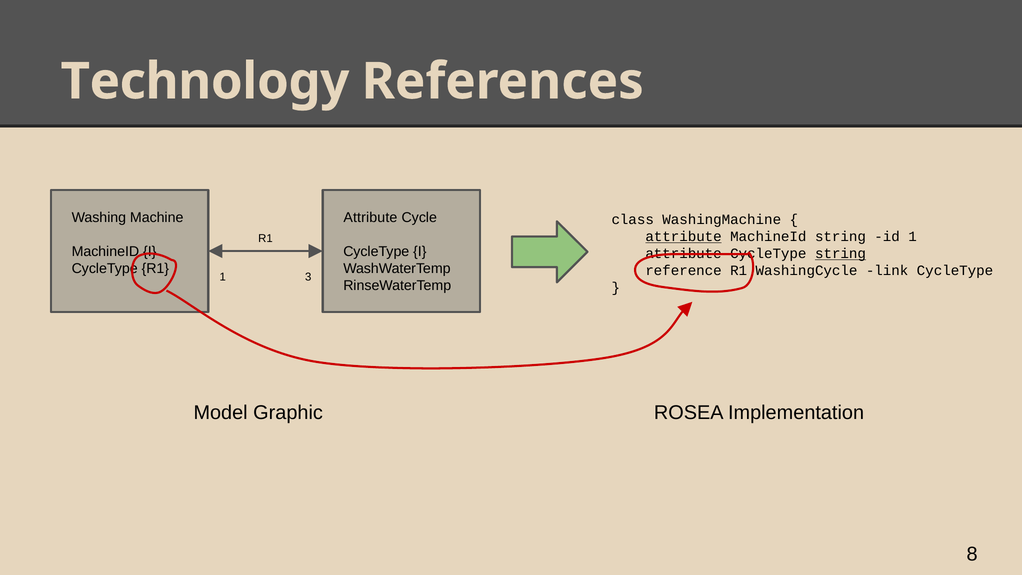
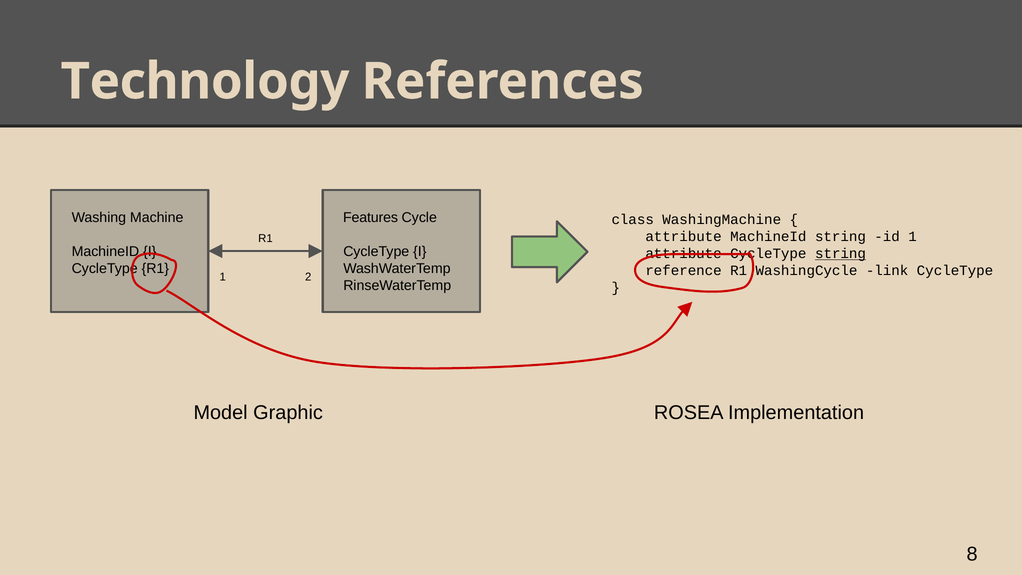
Attribute: Attribute -> Features (371, 217)
attribute underline: present -> none (684, 237)
3: 3 -> 2 (308, 277)
